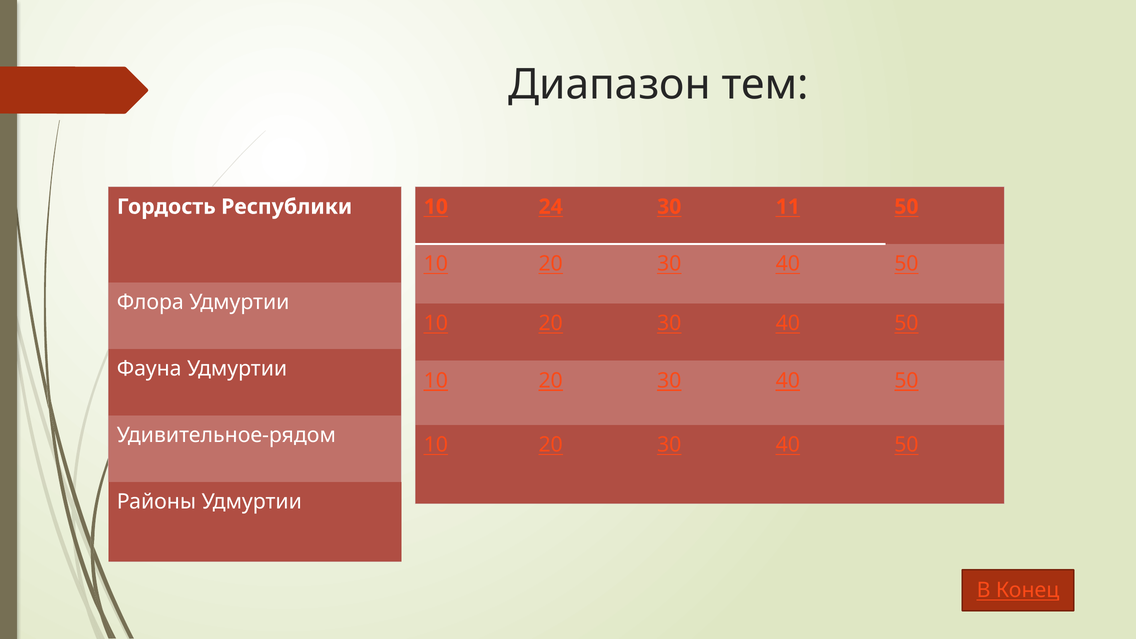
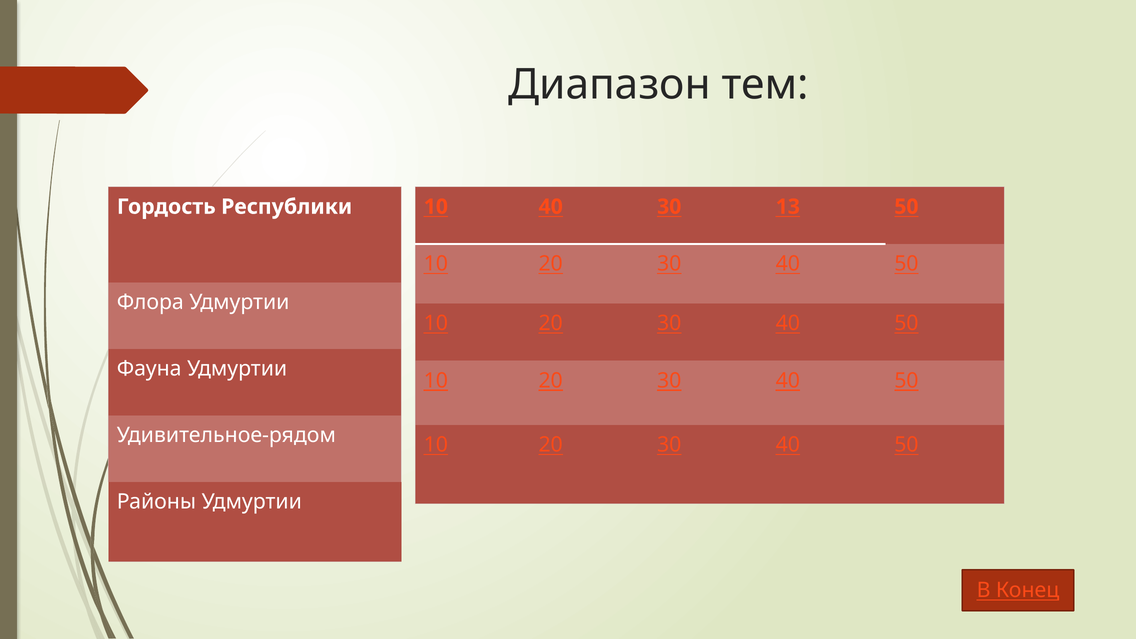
10 24: 24 -> 40 (551, 207)
11: 11 -> 13 (788, 207)
